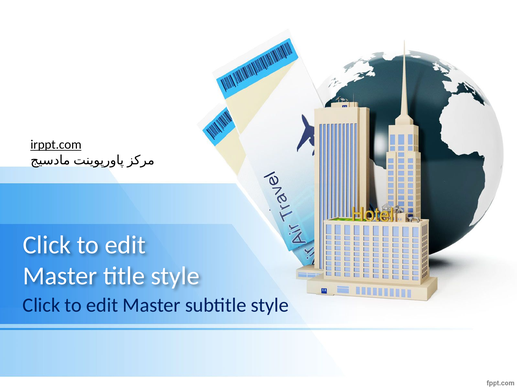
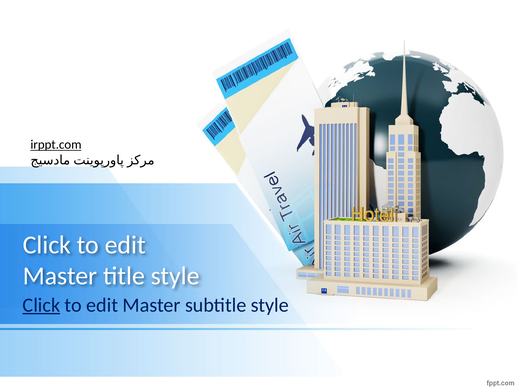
Click underline: none -> present (41, 305)
